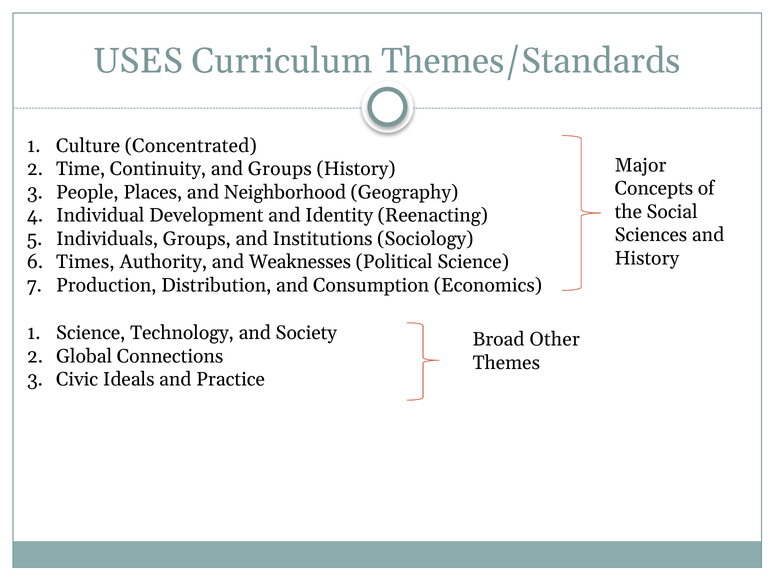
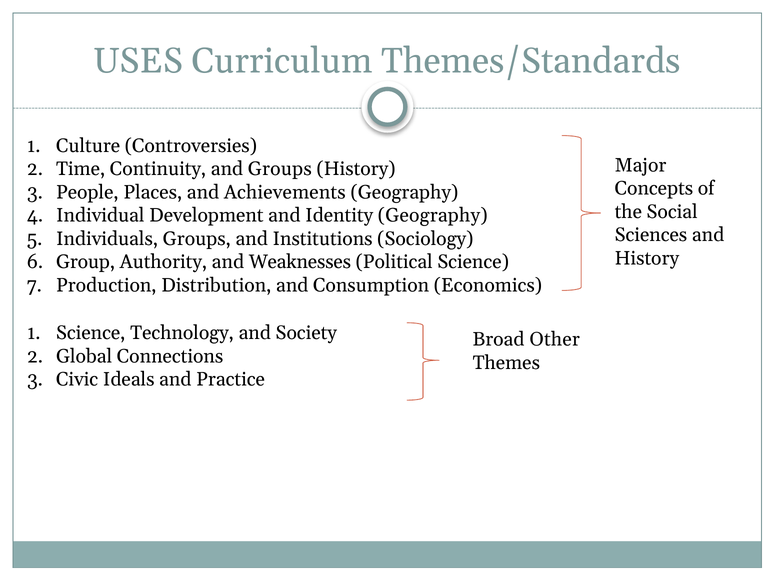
Concentrated: Concentrated -> Controversies (191, 146)
Neighborhood: Neighborhood -> Achievements (285, 192)
Identity Reenacting: Reenacting -> Geography (433, 216)
Times: Times -> Group (86, 262)
